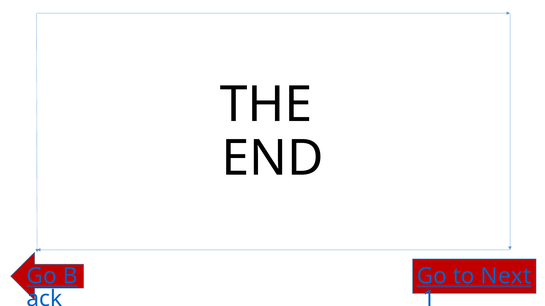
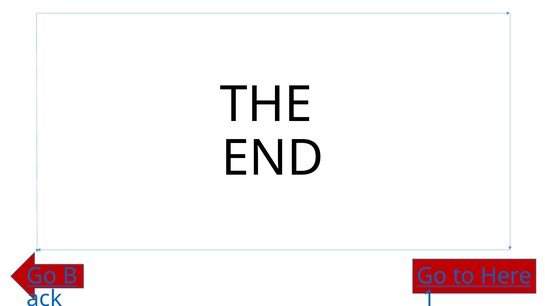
Next: Next -> Here (506, 276)
